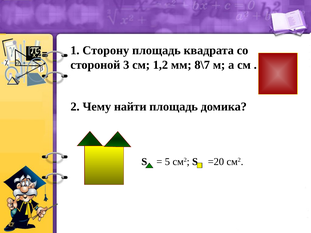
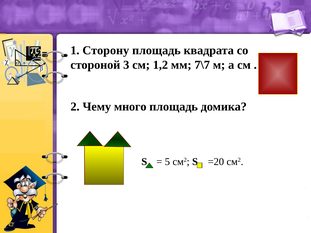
8\7: 8\7 -> 7\7 (202, 65)
найти: найти -> много (130, 107)
